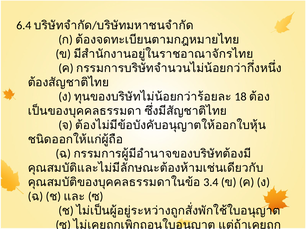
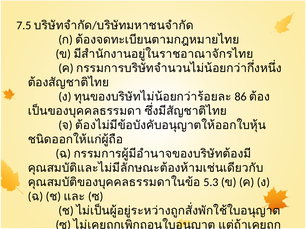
6.4: 6.4 -> 7.5 (24, 25)
18: 18 -> 86 (241, 97)
3.4: 3.4 -> 5.3 (211, 183)
